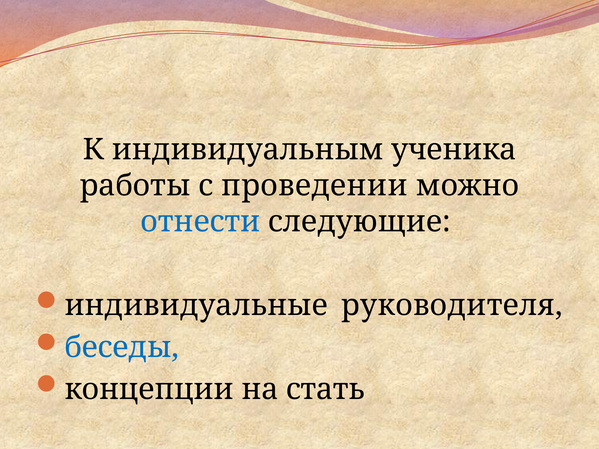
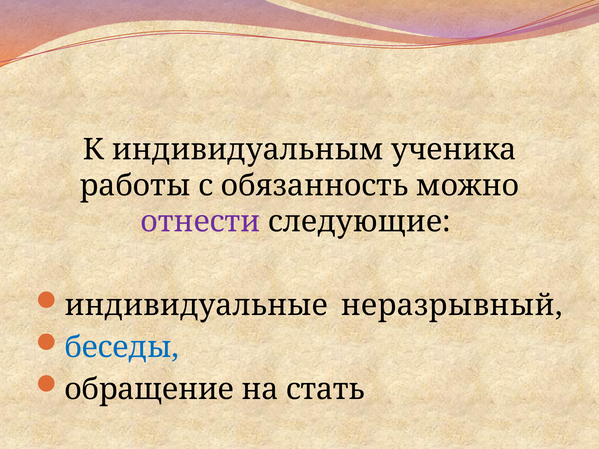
проведении: проведении -> обязанность (315, 186)
отнести colour: blue -> purple (200, 222)
руководителя: руководителя -> неразрывный (452, 306)
концепции: концепции -> обращение (149, 389)
